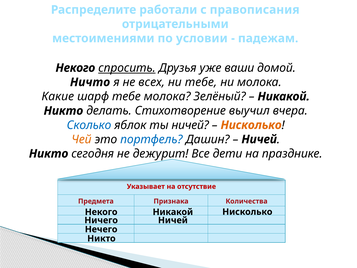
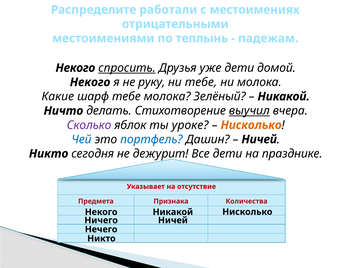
правописания: правописания -> местоимениях (255, 10)
условии: условии -> теплынь (202, 38)
уже ваши: ваши -> дети (239, 68)
Ничто: Ничто -> Некого (90, 82)
всех: всех -> руку (152, 82)
Никто: Никто -> Ничто (63, 111)
выучил underline: none -> present (249, 111)
Сколько colour: blue -> purple (89, 125)
ты ничей: ничей -> уроке (190, 125)
Чей colour: orange -> blue (81, 139)
